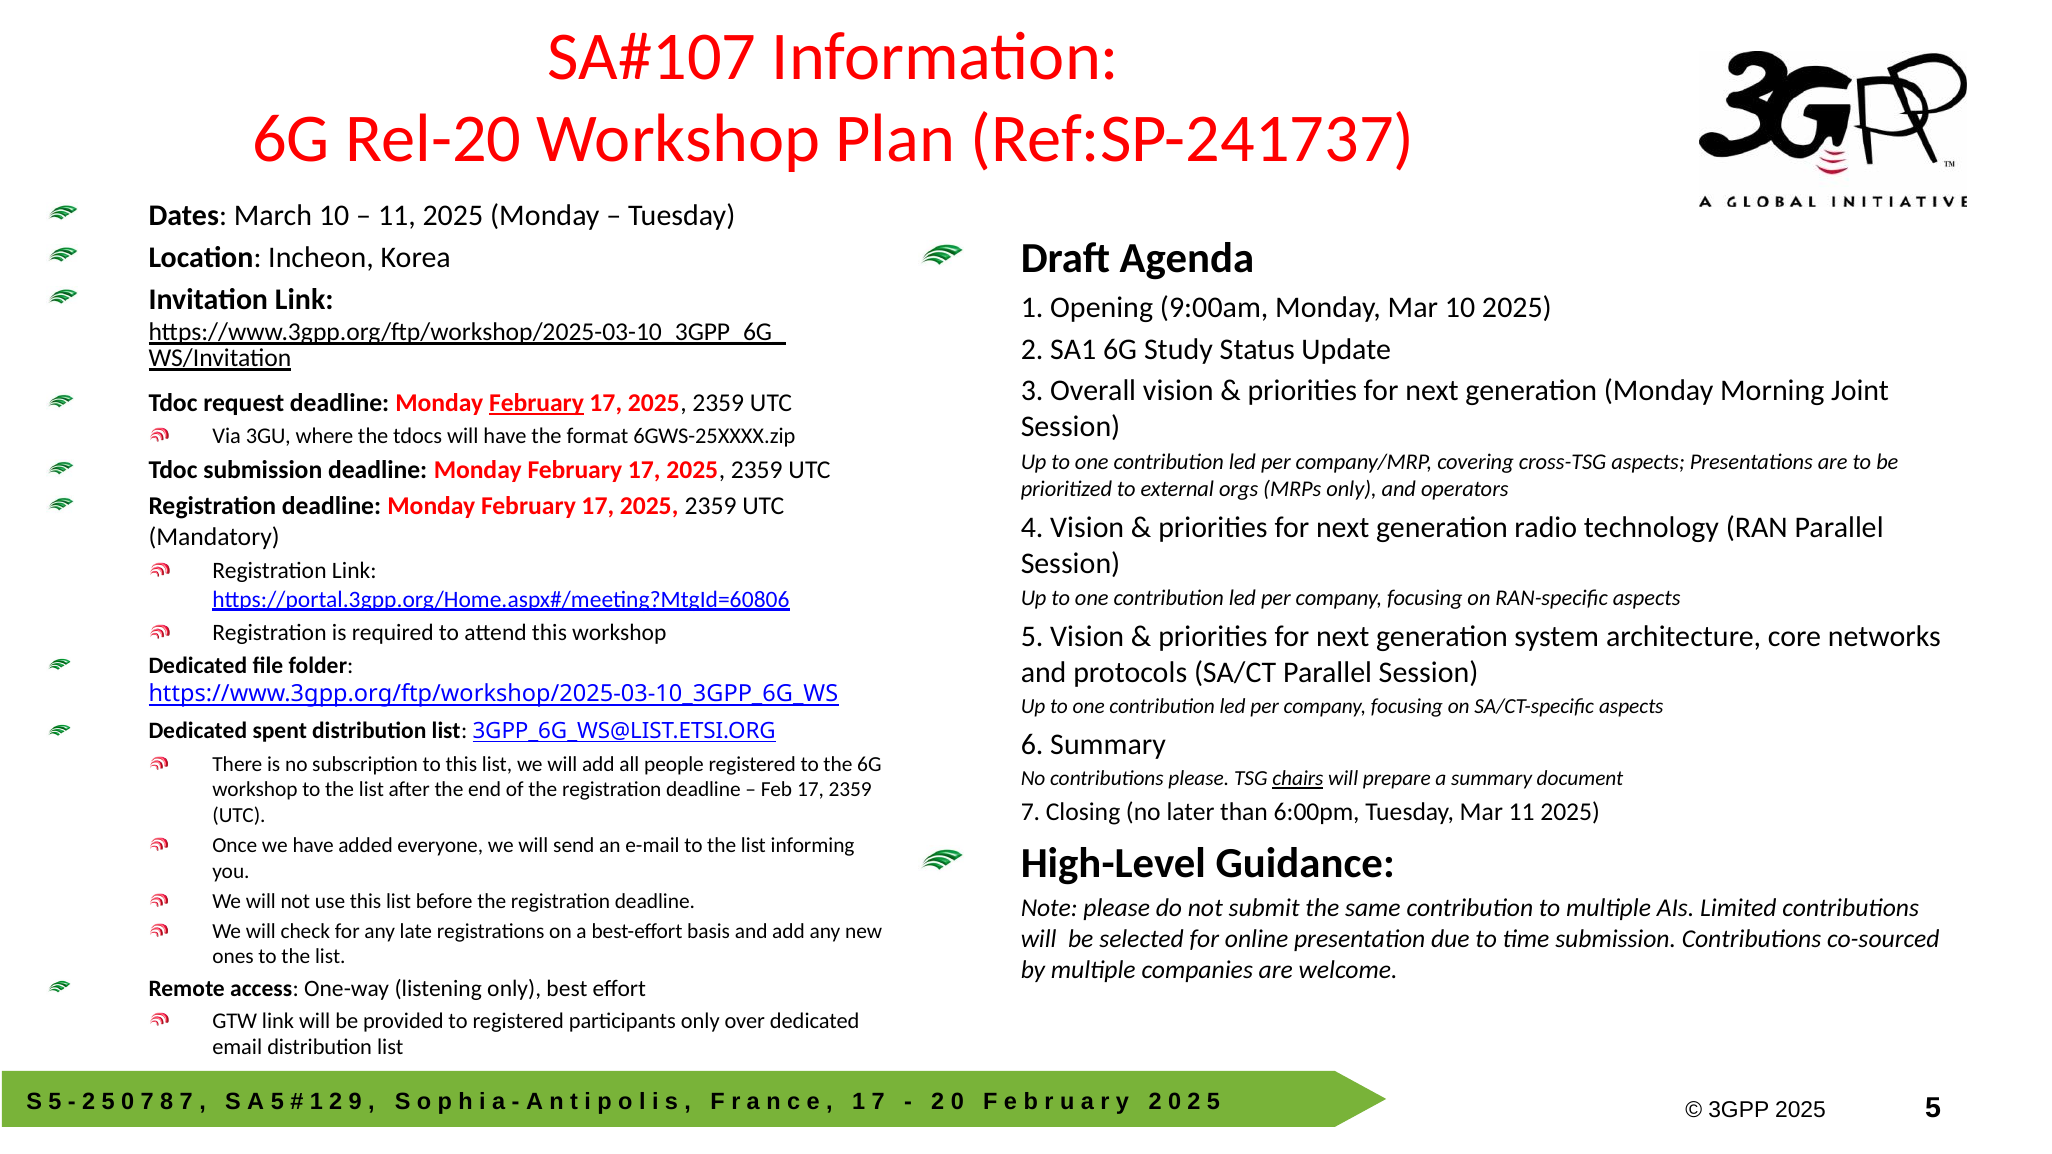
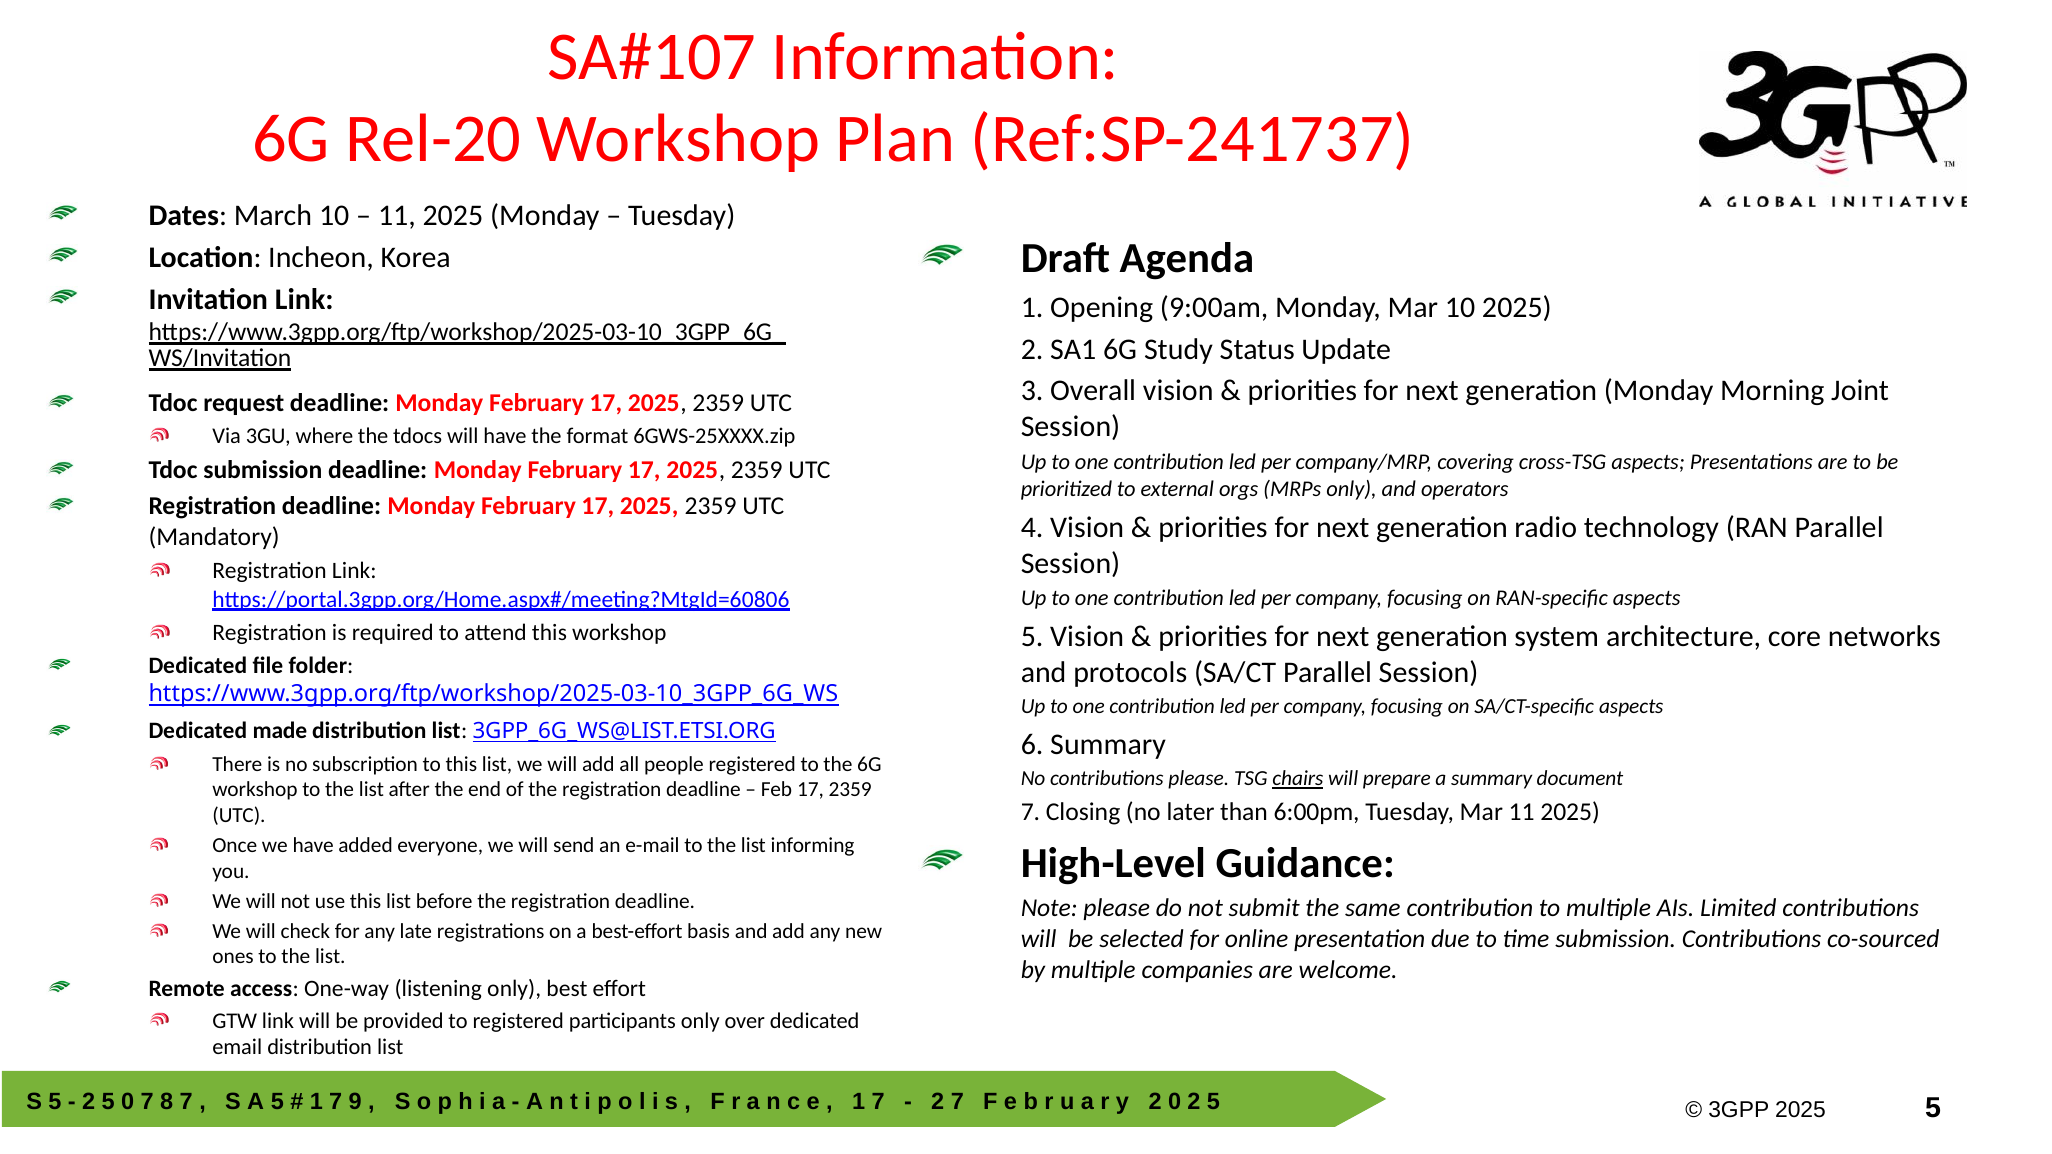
February underline: present -> none (536, 403)
spent: spent -> made (280, 731)
2: 2 -> 7 (336, 1102)
0: 0 -> 7 (957, 1102)
